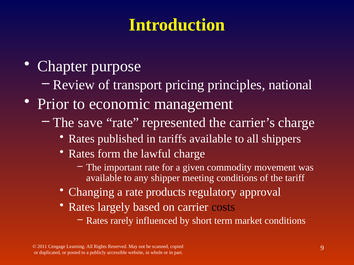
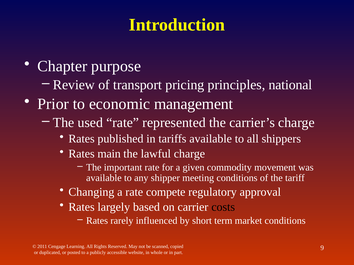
save: save -> used (90, 123)
form: form -> main (109, 154)
products: products -> compete (166, 192)
